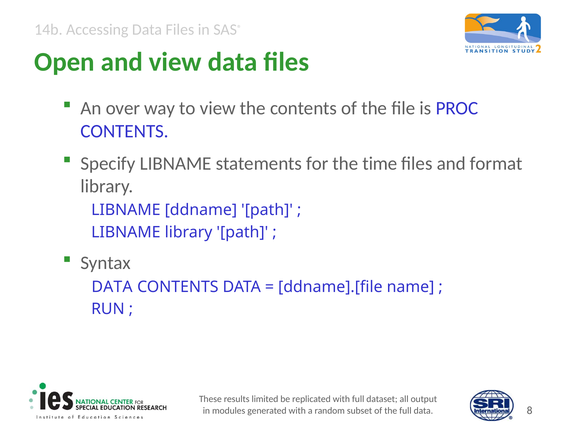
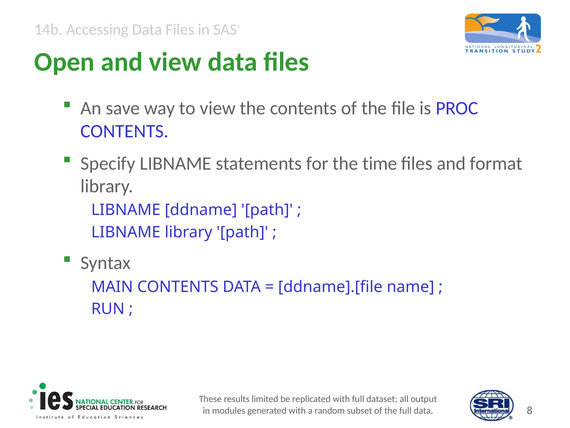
over: over -> save (123, 108)
DATA: DATA -> MAIN (112, 286)
